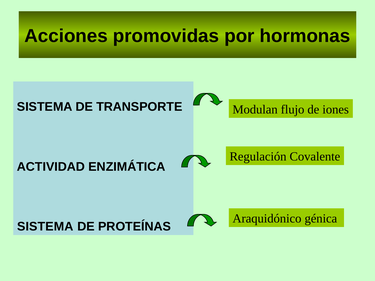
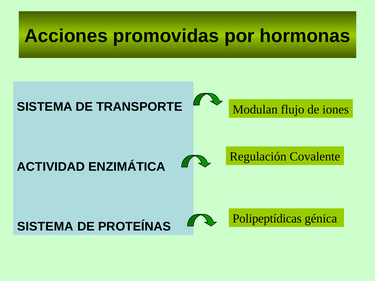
Araquidónico: Araquidónico -> Polipeptídicas (267, 219)
